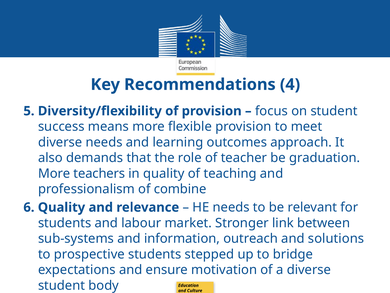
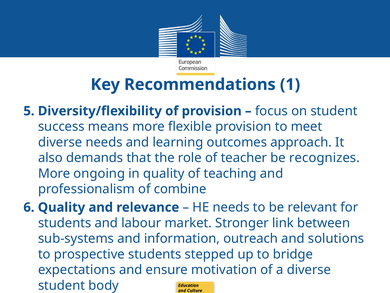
4: 4 -> 1 (290, 84)
graduation: graduation -> recognizes (325, 158)
teachers: teachers -> ongoing (99, 173)
